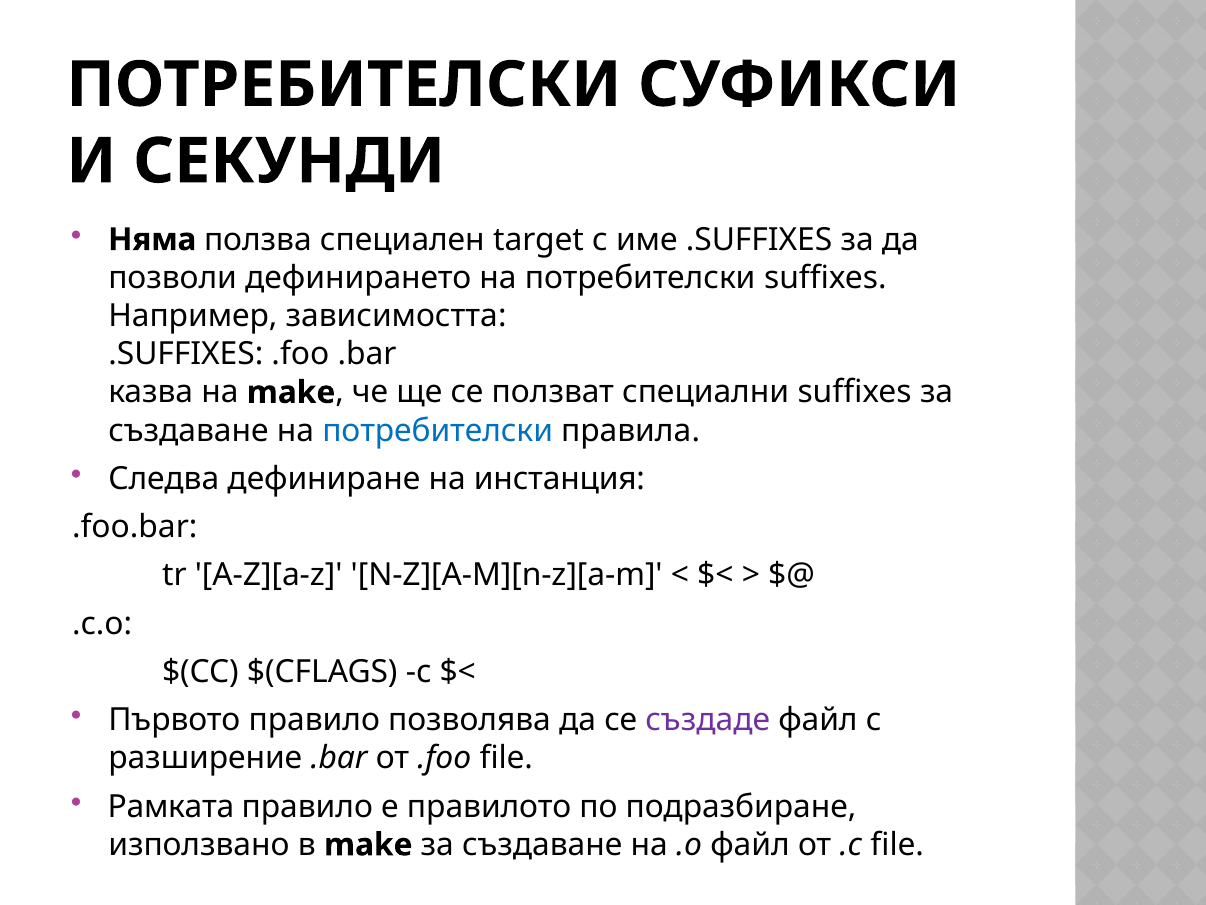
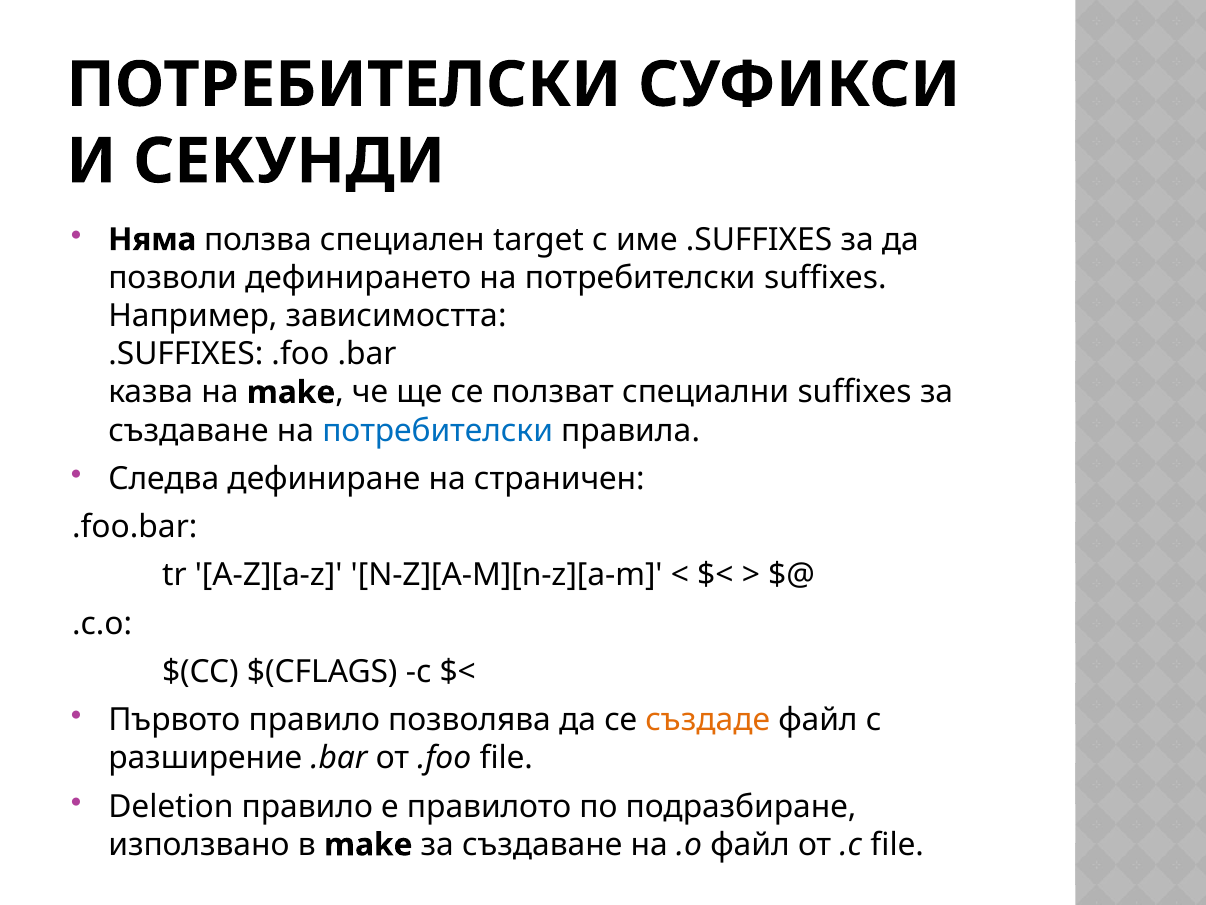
инстанция: инстанция -> страничен (559, 479)
създаде colour: purple -> orange (708, 720)
Рамката: Рамката -> Deletion (171, 806)
